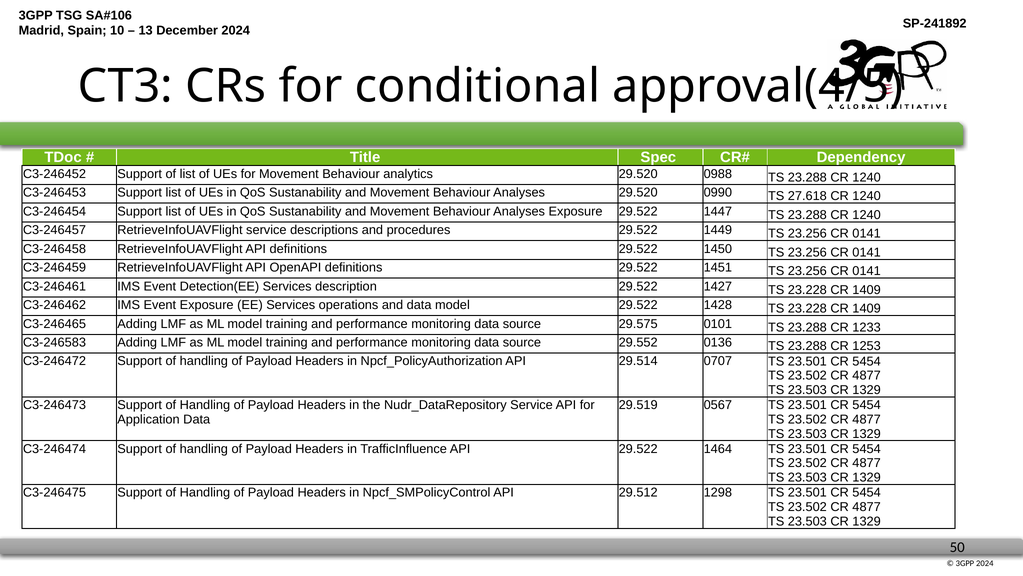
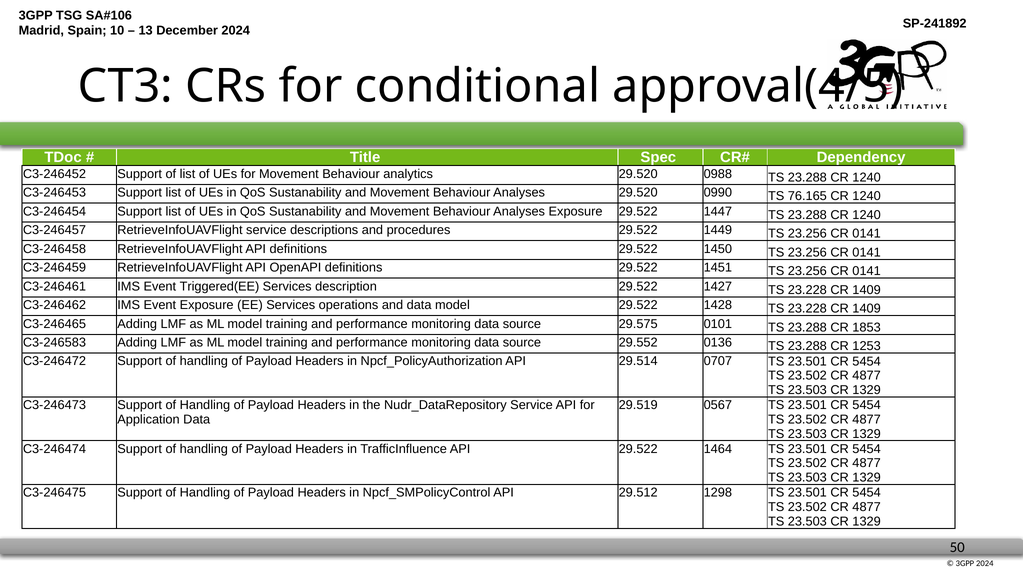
27.618: 27.618 -> 76.165 (807, 196)
Detection(EE: Detection(EE -> Triggered(EE (220, 286)
1233: 1233 -> 1853 (867, 327)
